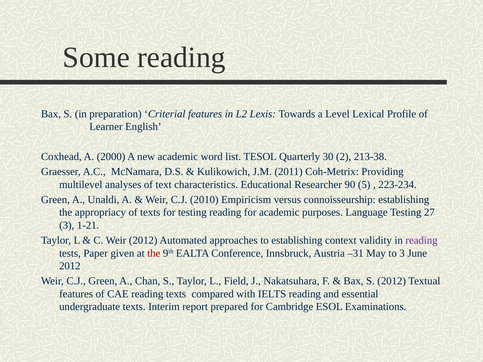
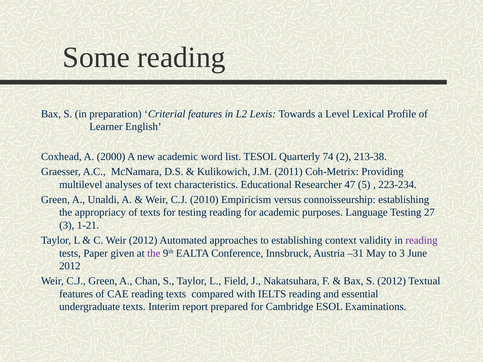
30: 30 -> 74 (328, 157)
90: 90 -> 47 (350, 185)
the colour: red -> purple (154, 253)
